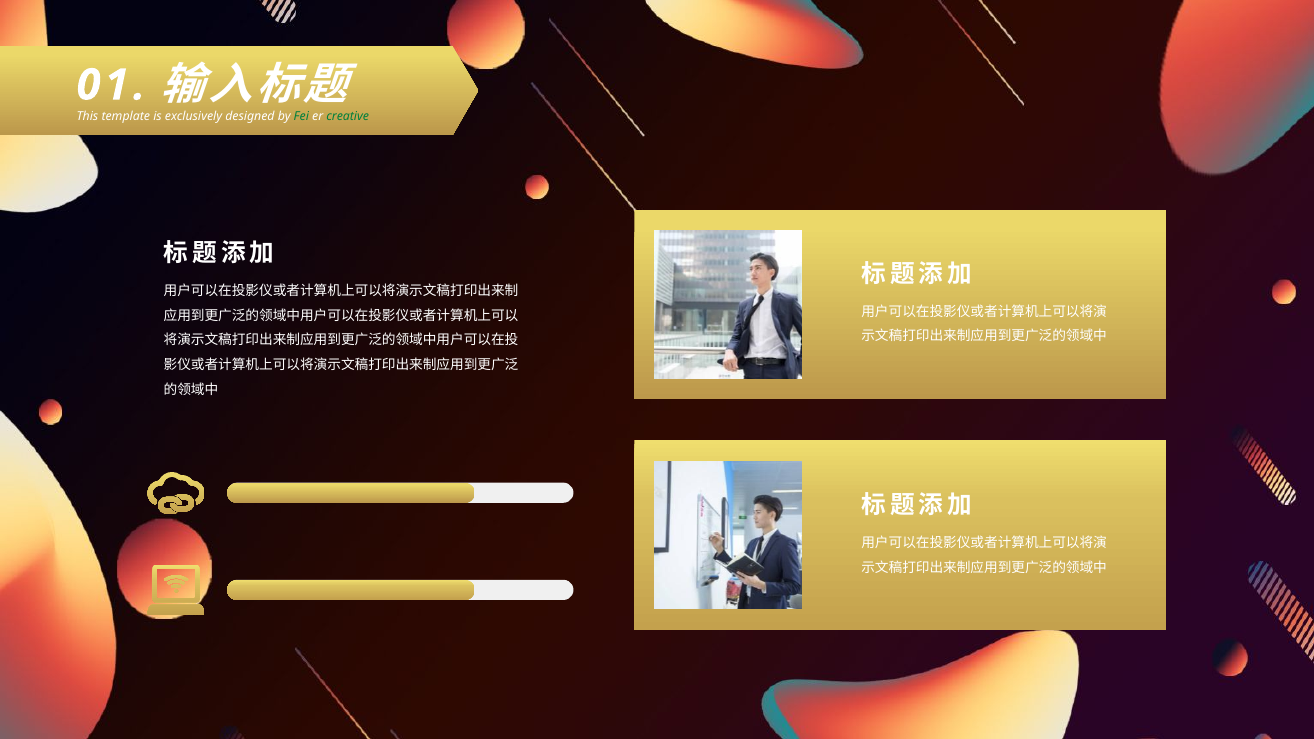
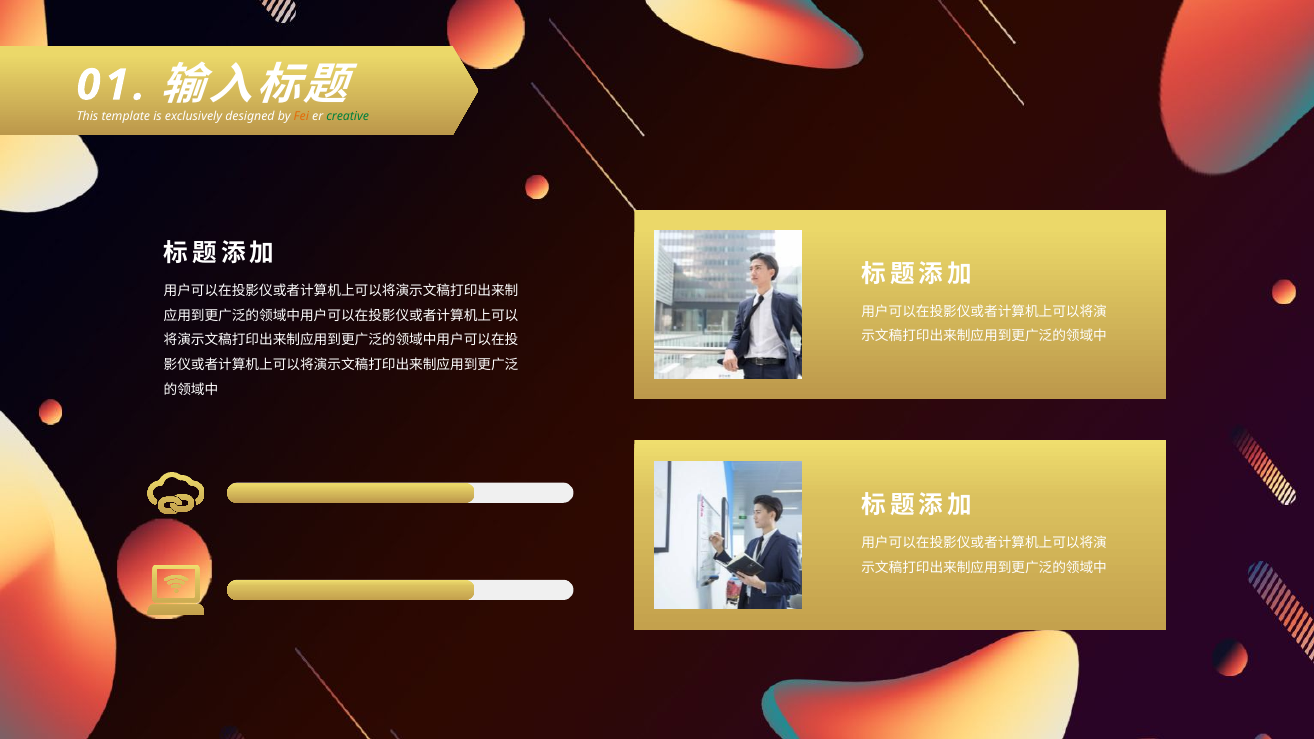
Fei colour: green -> orange (301, 116)
